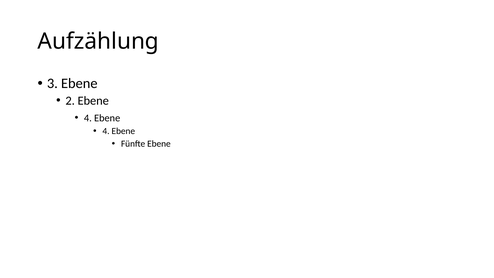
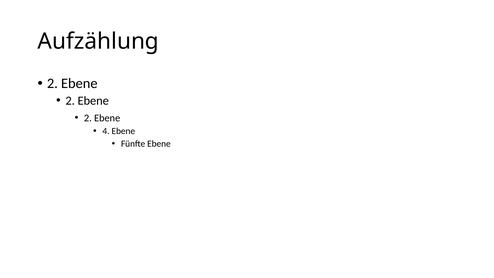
3: 3 -> 2 (52, 84)
4: 4 -> 2 (88, 118)
